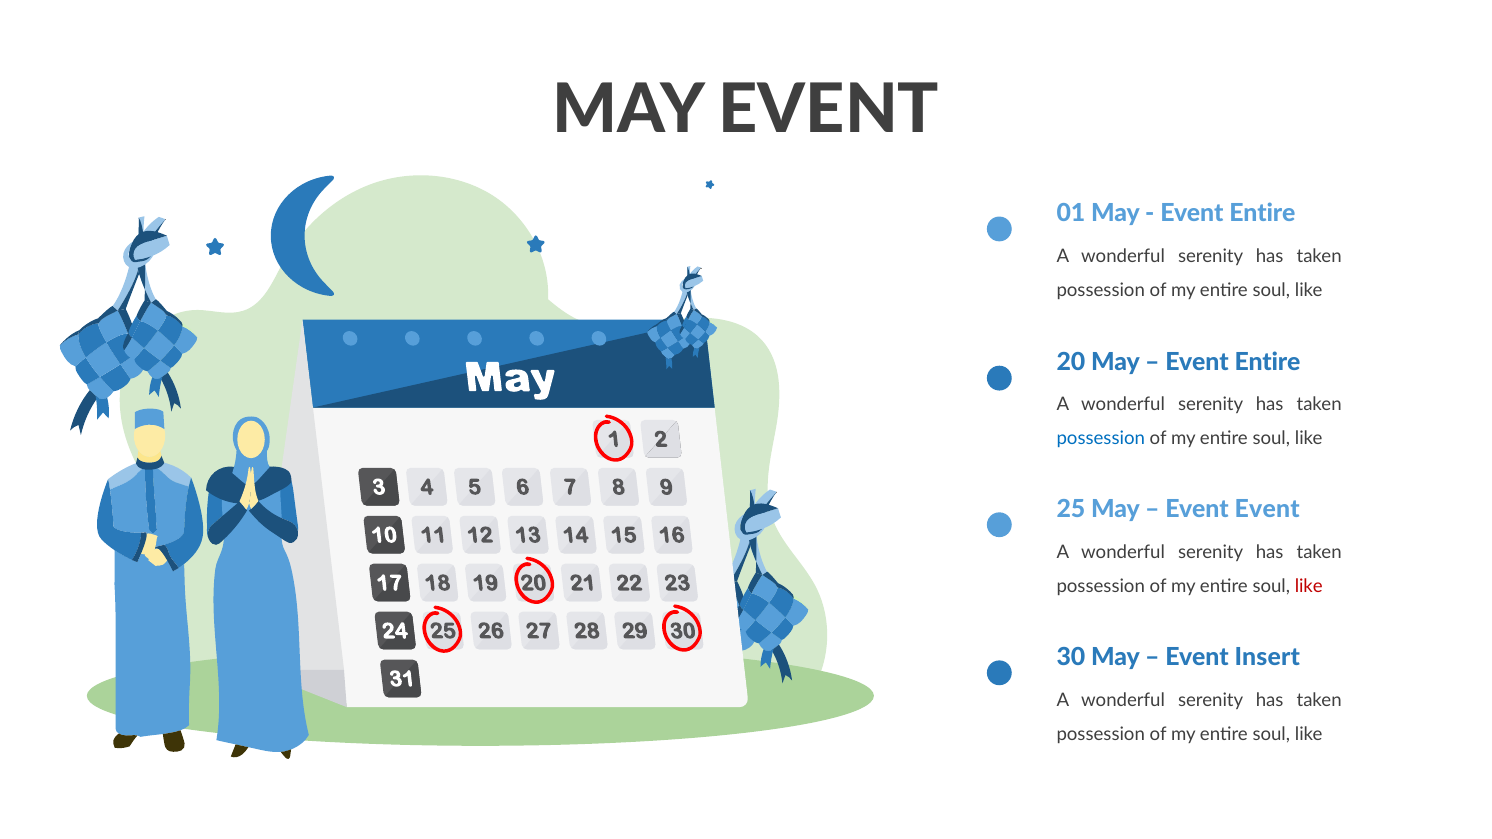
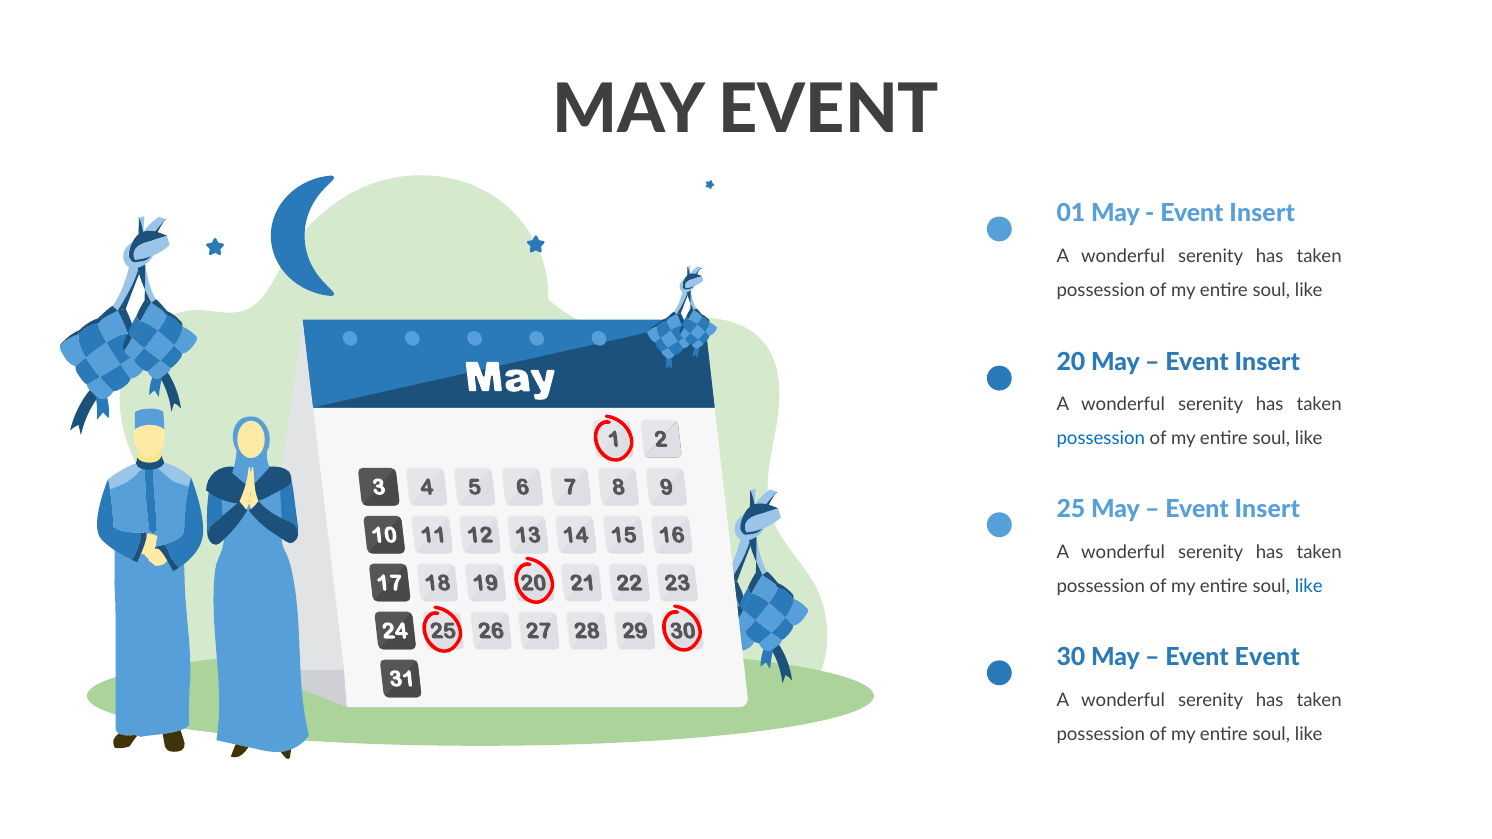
Entire: Entire -> Insert (1262, 213)
Entire: Entire -> Insert (1267, 363)
Event: Event -> Insert (1267, 509)
like colour: red -> blue (1309, 586)
Event Insert: Insert -> Event (1267, 657)
